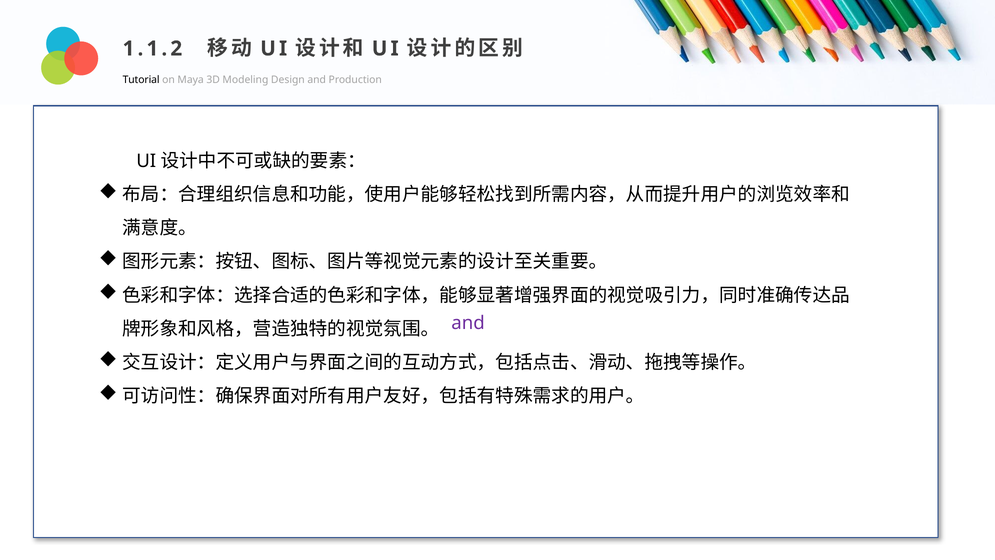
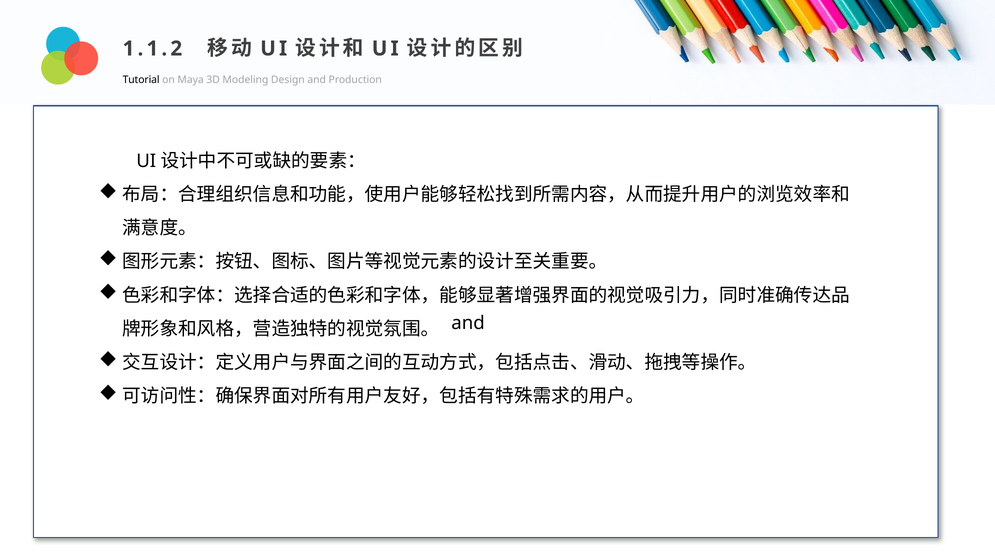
and colour: purple -> black (468, 323)
